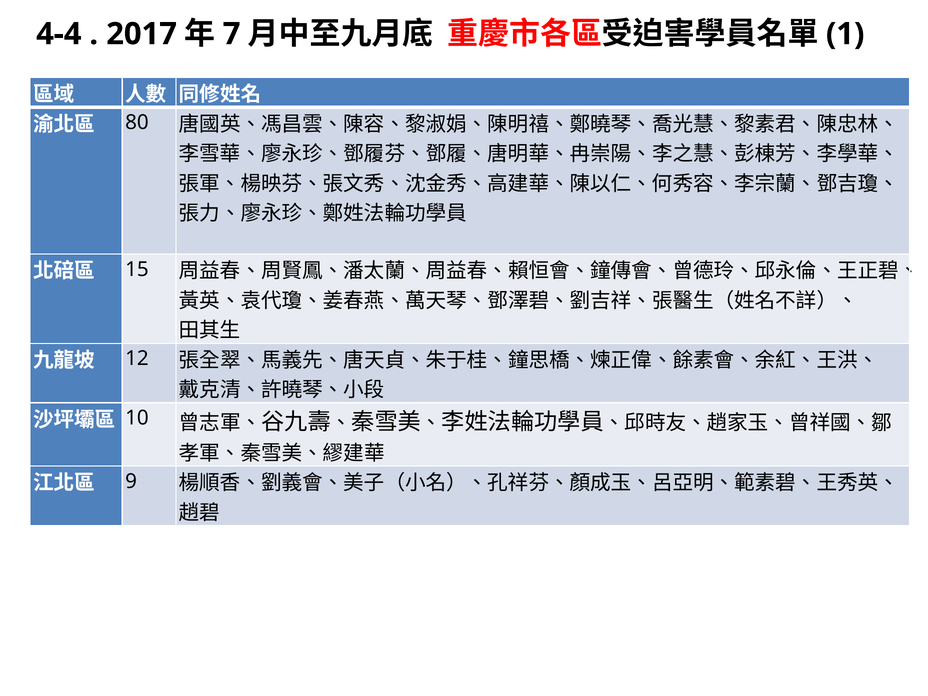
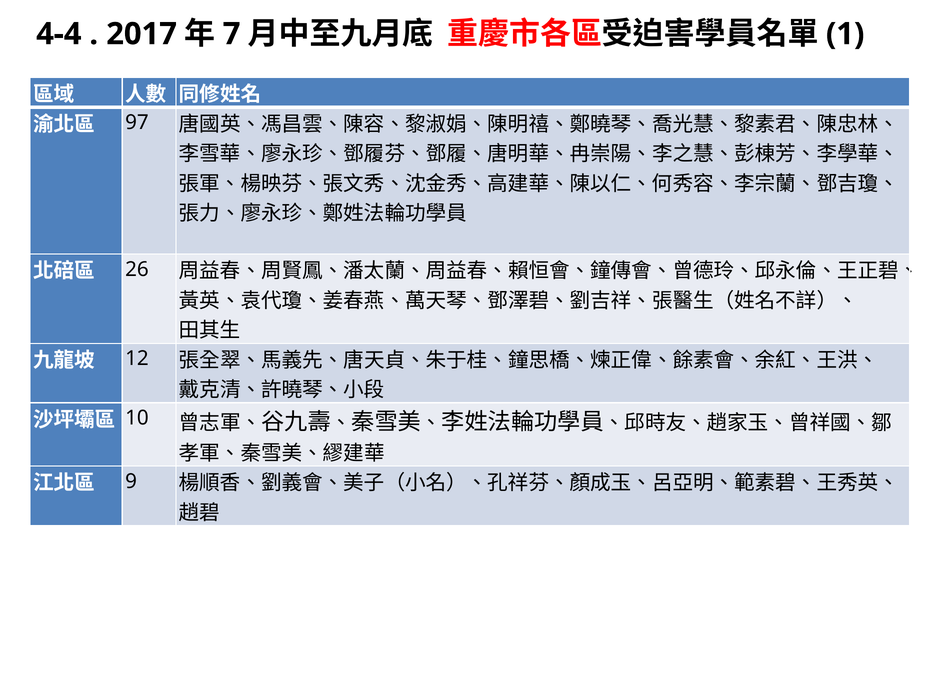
80: 80 -> 97 (137, 122)
15: 15 -> 26 (137, 269)
